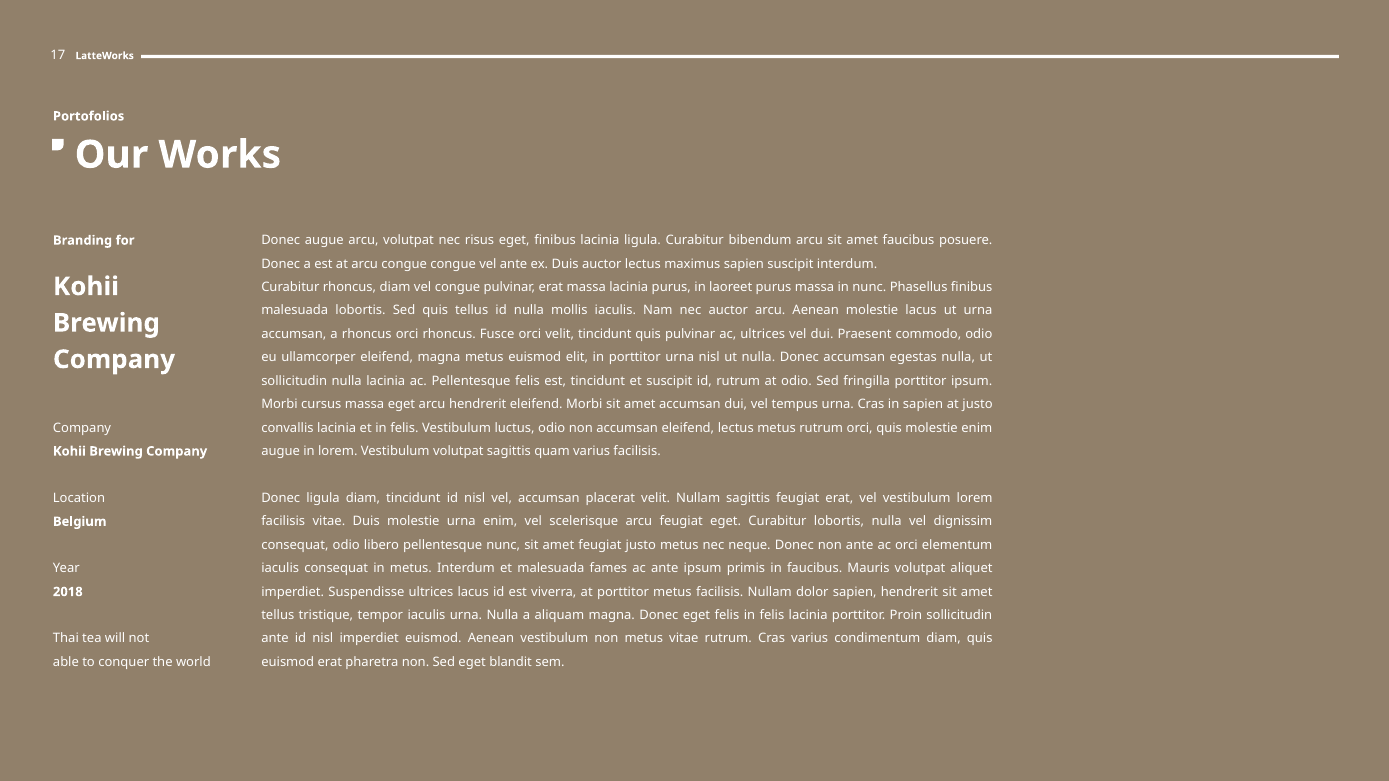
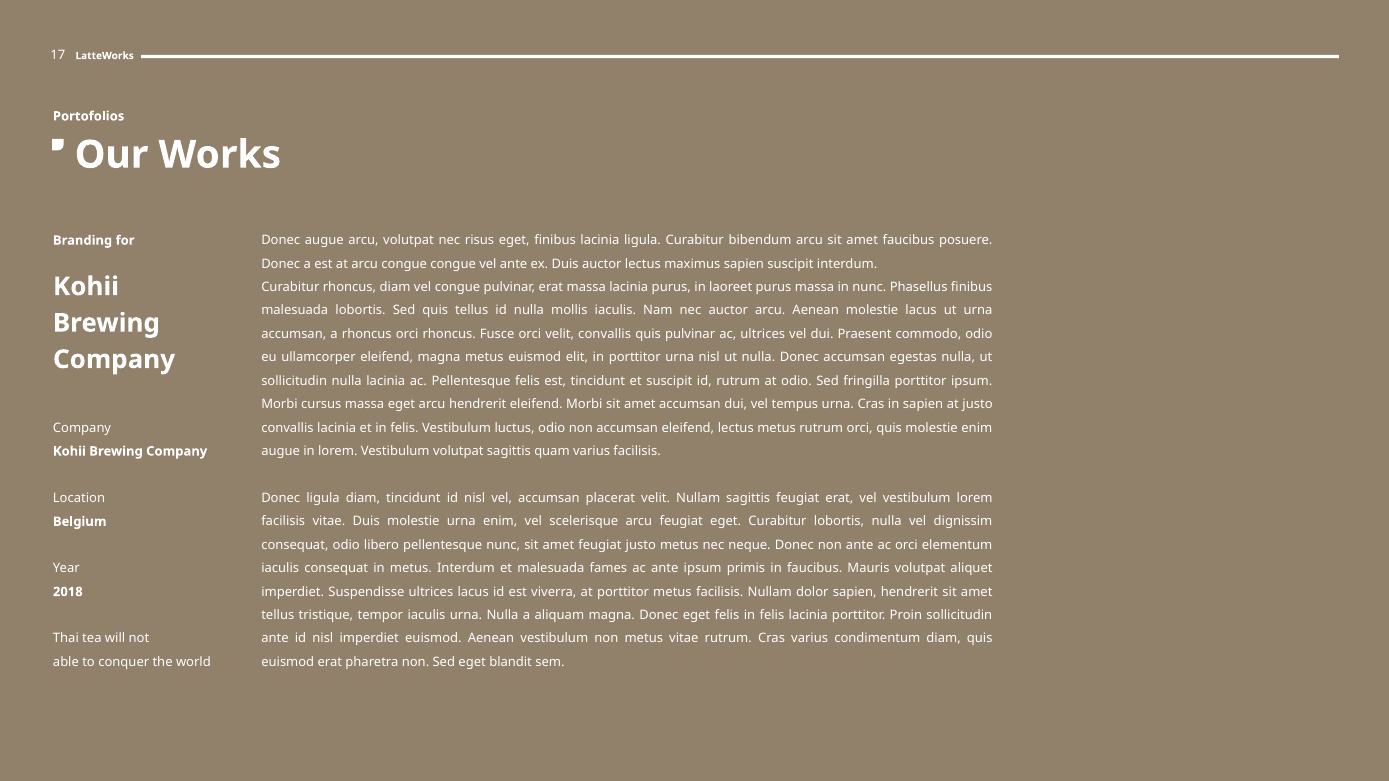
velit tincidunt: tincidunt -> convallis (605, 334)
